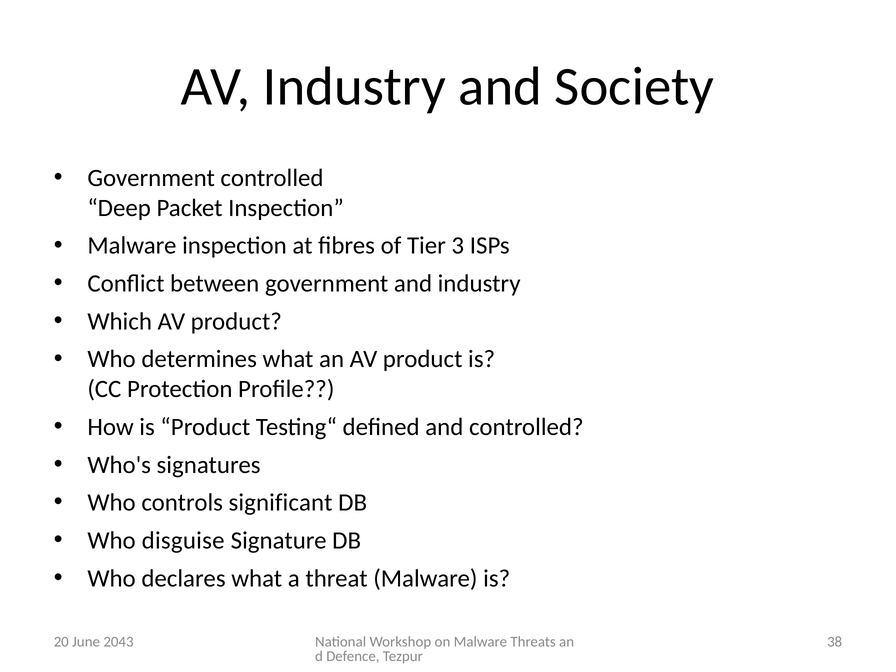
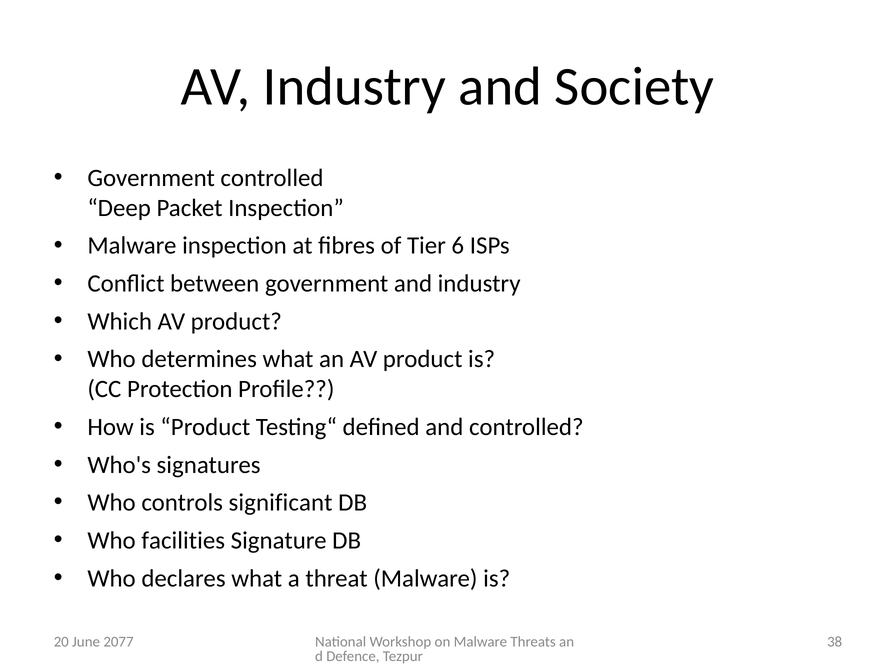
3: 3 -> 6 (458, 246)
disguise: disguise -> facilities (183, 541)
2043: 2043 -> 2077 (118, 642)
